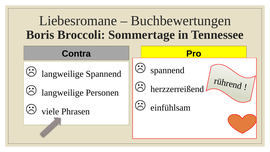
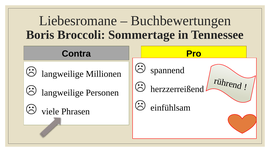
langweilige Spannend: Spannend -> Millionen (104, 74)
